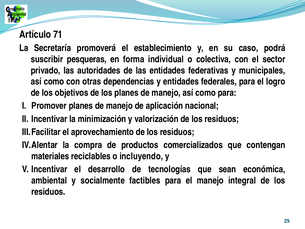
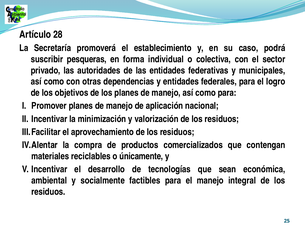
71: 71 -> 28 (58, 35)
incluyendo: incluyendo -> únicamente (141, 156)
